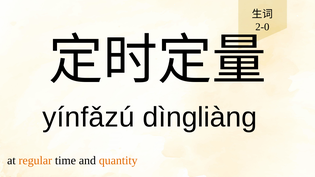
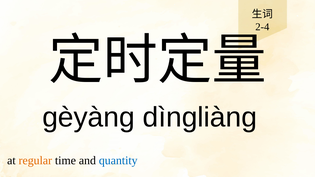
2-0: 2-0 -> 2-4 (262, 27)
yínfǎzú: yínfǎzú -> gèyàng (89, 117)
quantity colour: orange -> blue (118, 161)
